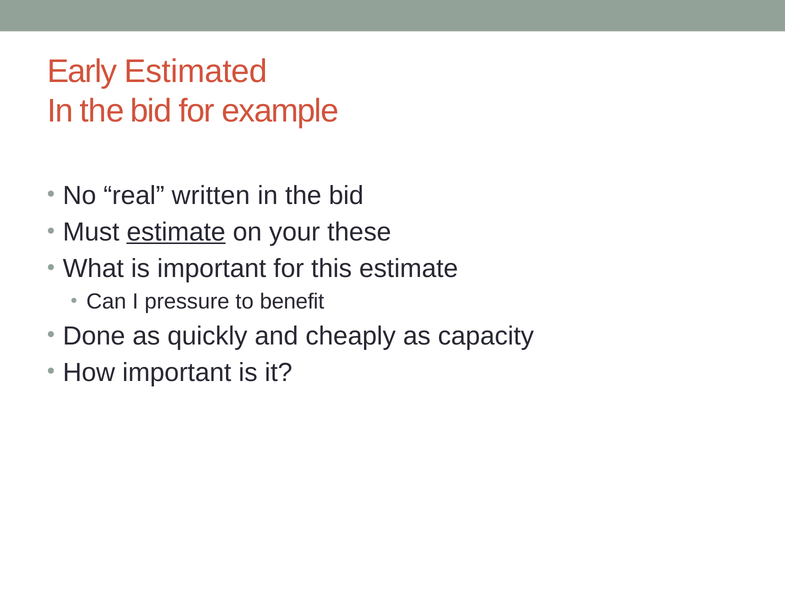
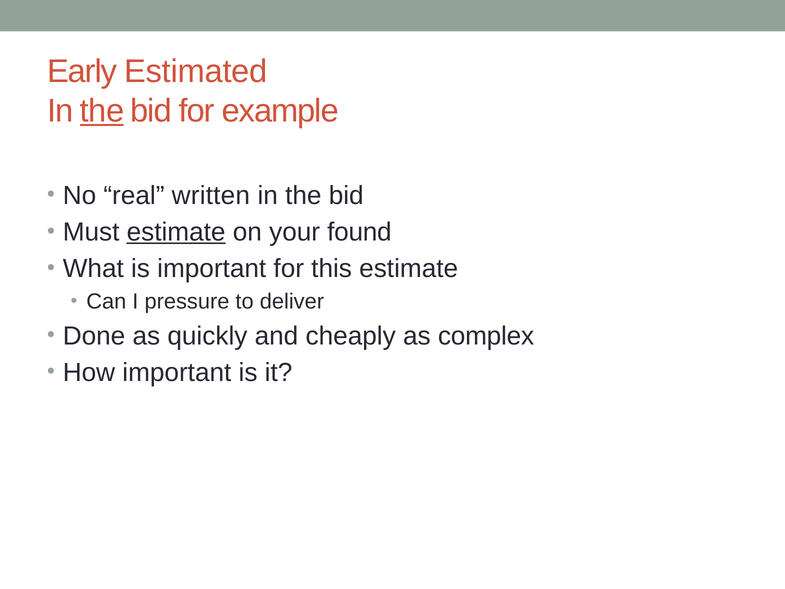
the underline: none -> present (102, 111)
these: these -> found (359, 232)
benefit: benefit -> deliver (292, 302)
capacity: capacity -> complex (486, 336)
